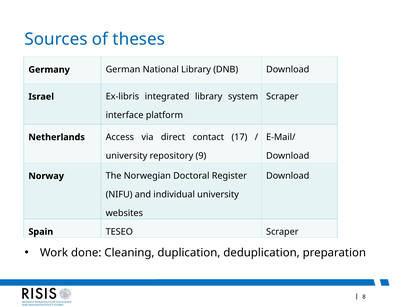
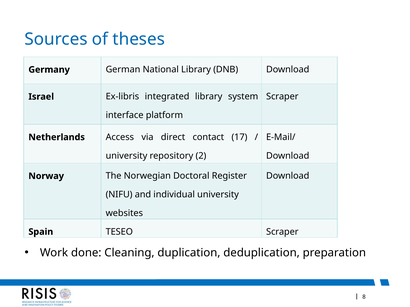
9: 9 -> 2 (201, 156)
